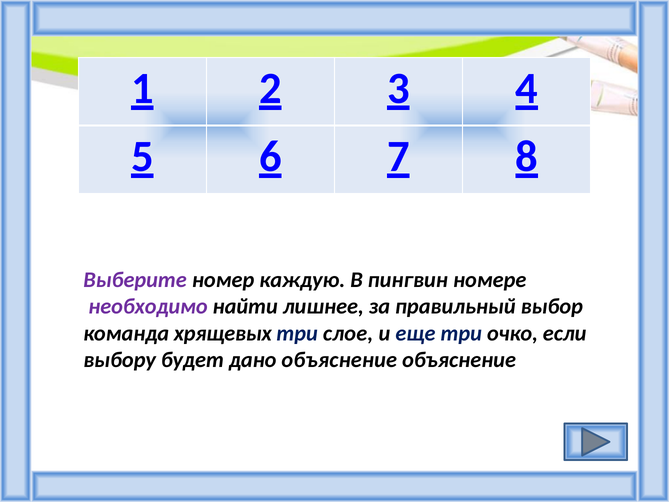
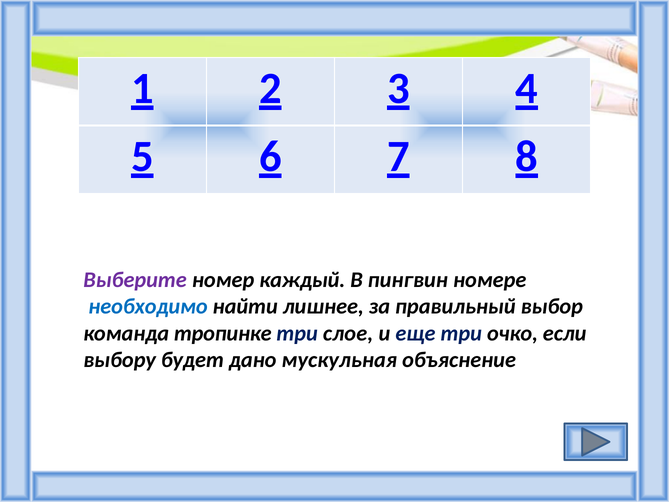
каждую: каждую -> каждый (302, 280)
необходимо colour: purple -> blue (148, 306)
хрящевых: хрящевых -> тропинке (223, 333)
дано объяснение: объяснение -> мускульная (339, 360)
